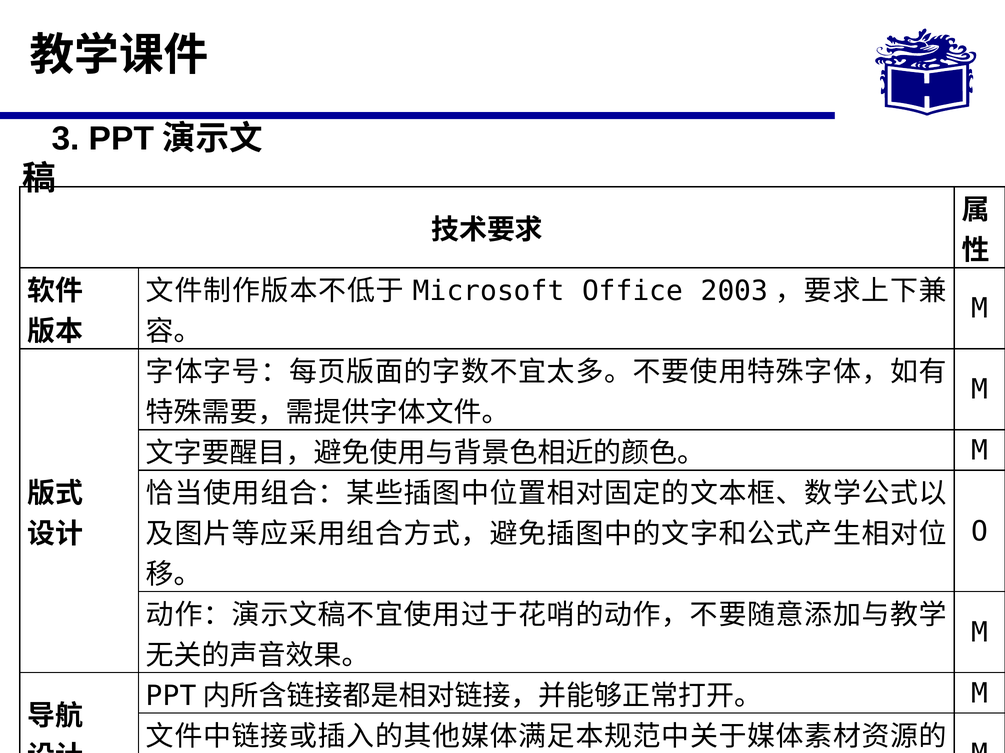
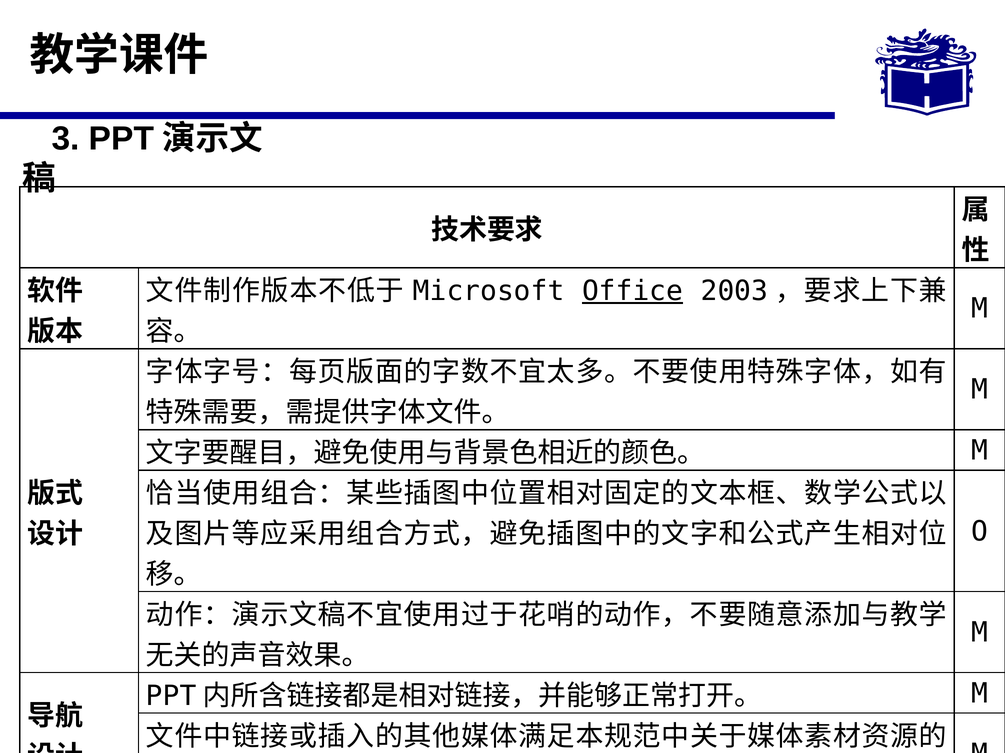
Office underline: none -> present (633, 291)
